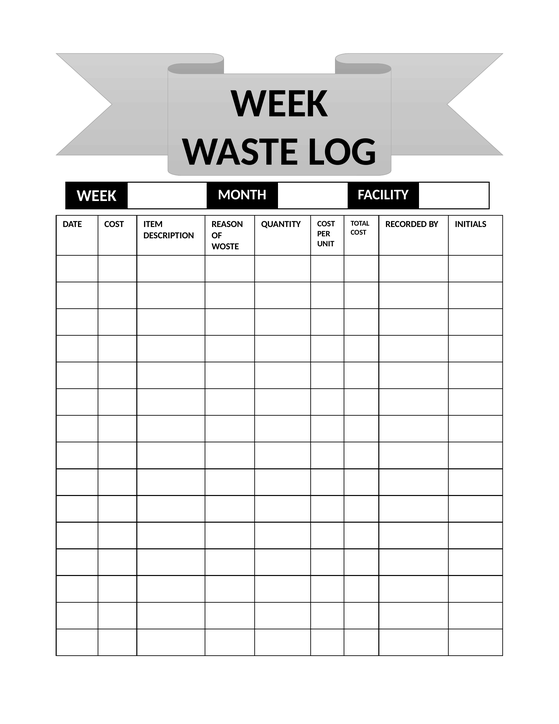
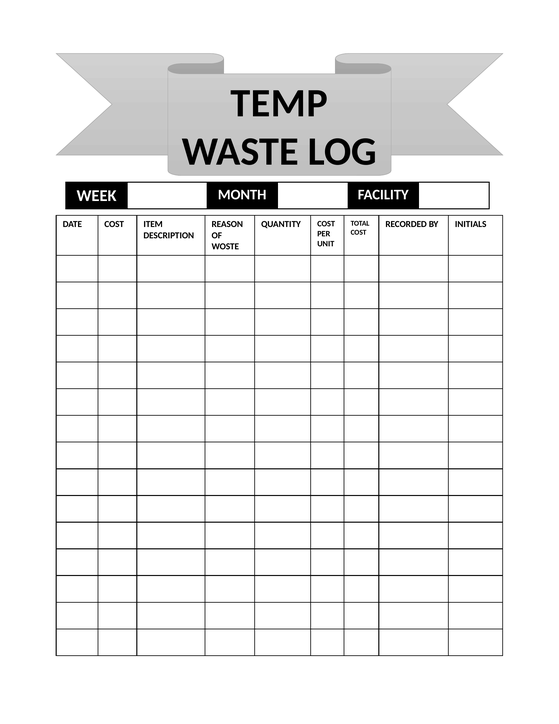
WEEK: WEEK -> TEMP (279, 103)
